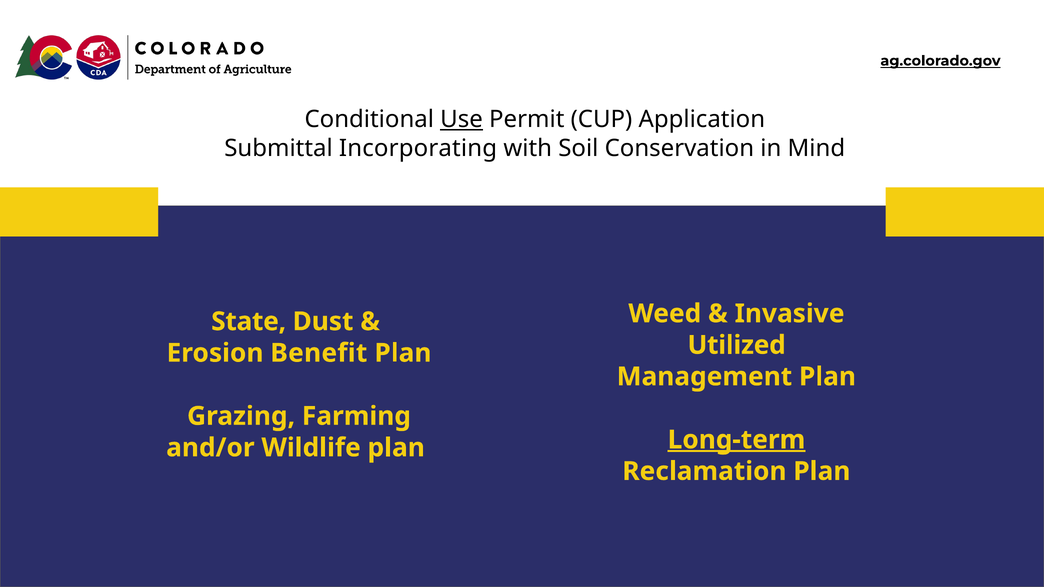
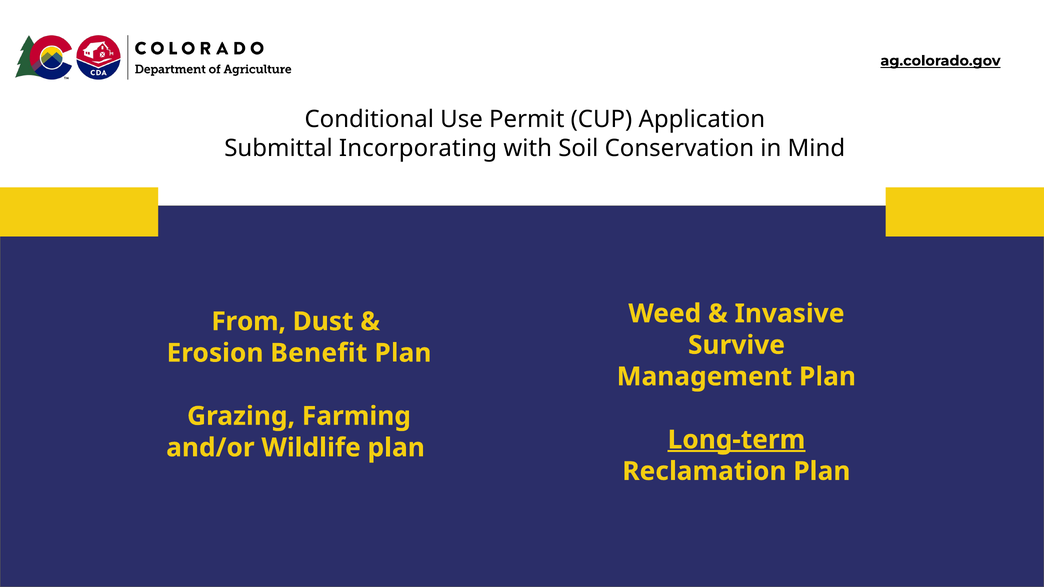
Use underline: present -> none (462, 119)
State: State -> From (249, 322)
Utilized: Utilized -> Survive (736, 345)
